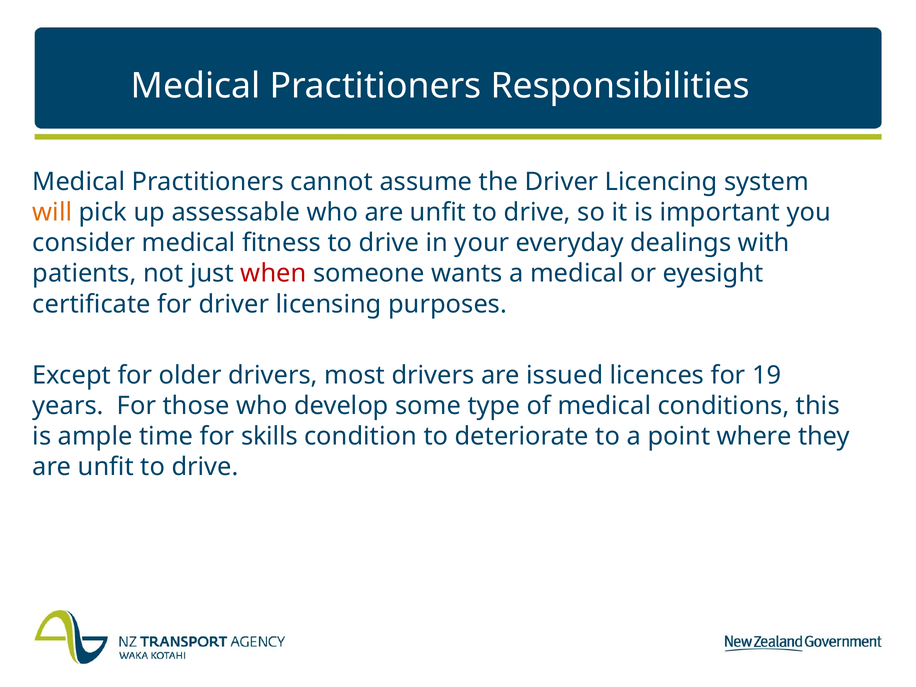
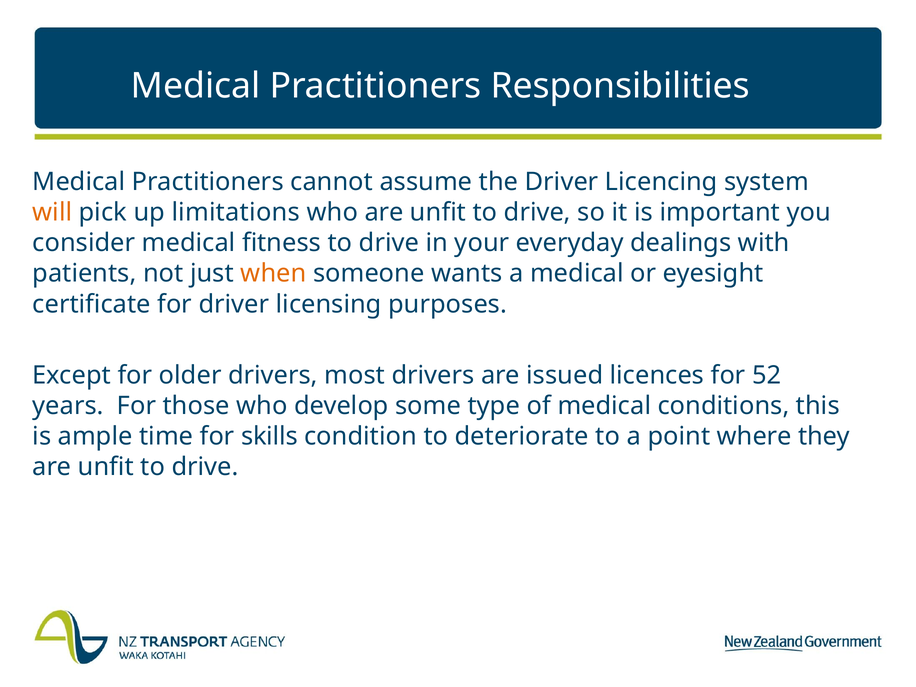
assessable: assessable -> limitations (236, 212)
when colour: red -> orange (273, 274)
19: 19 -> 52 (767, 375)
